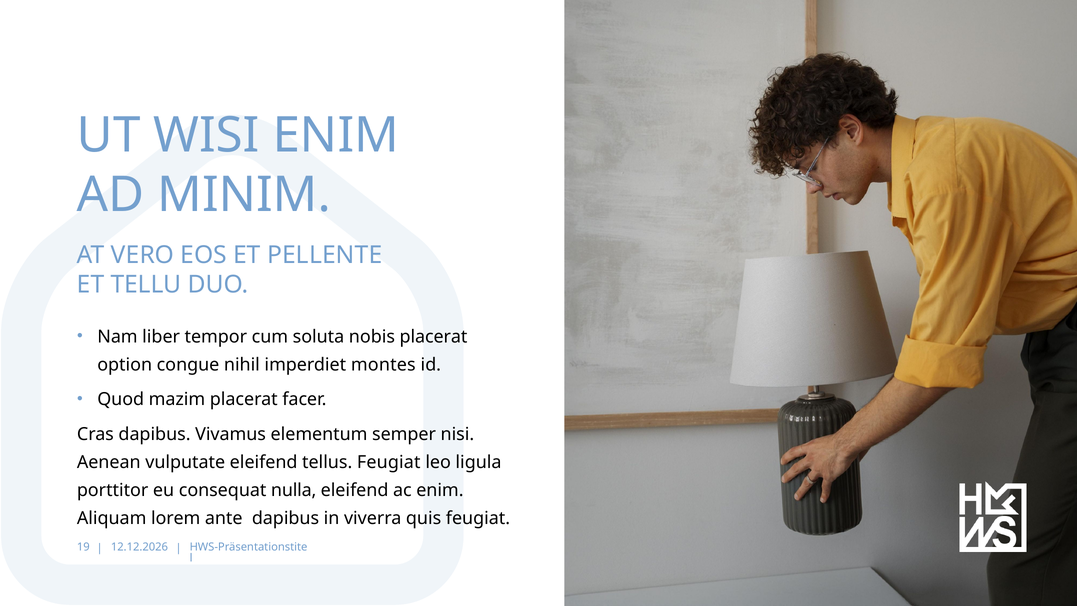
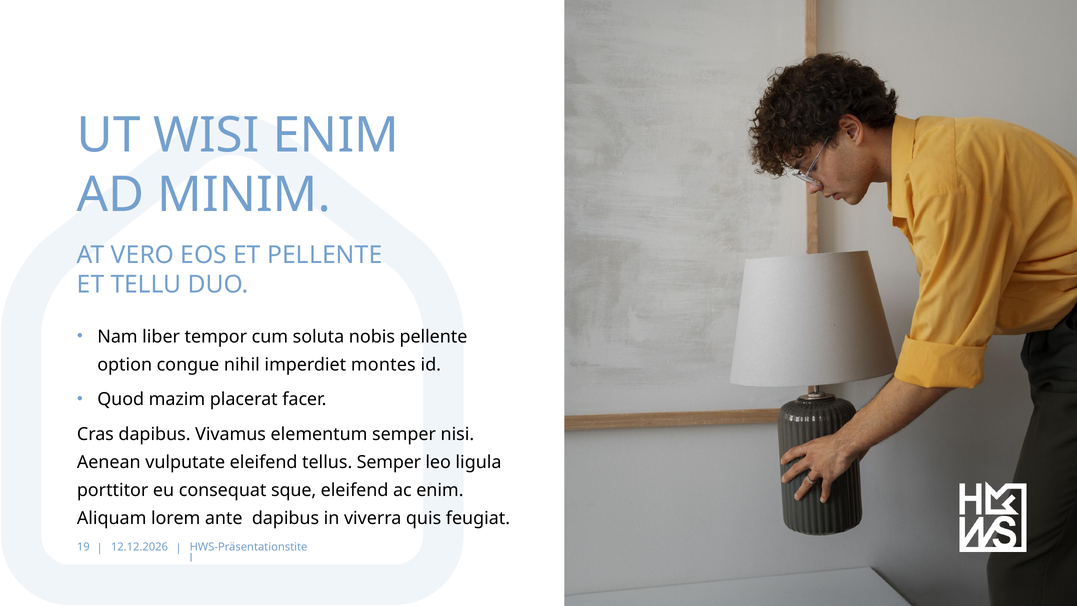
nobis placerat: placerat -> pellente (433, 337)
tellus Feugiat: Feugiat -> Semper (389, 462)
nulla: nulla -> sque (294, 490)
